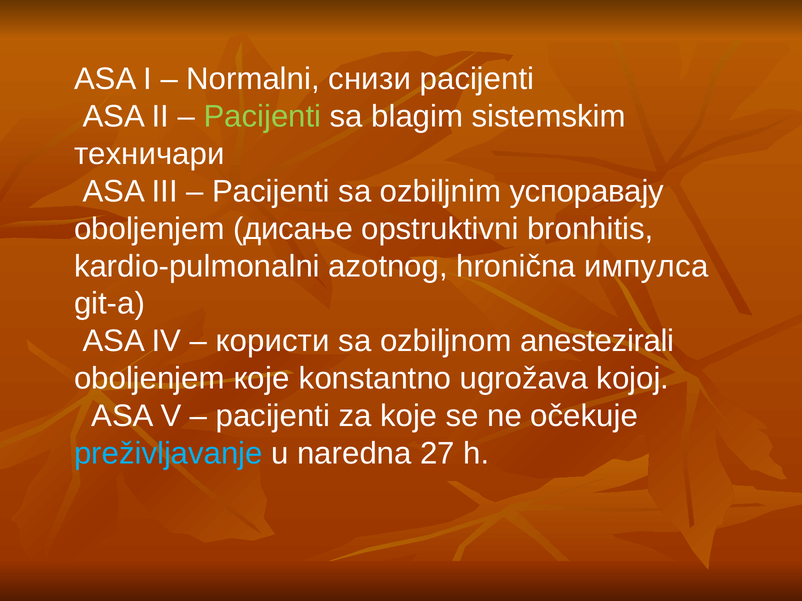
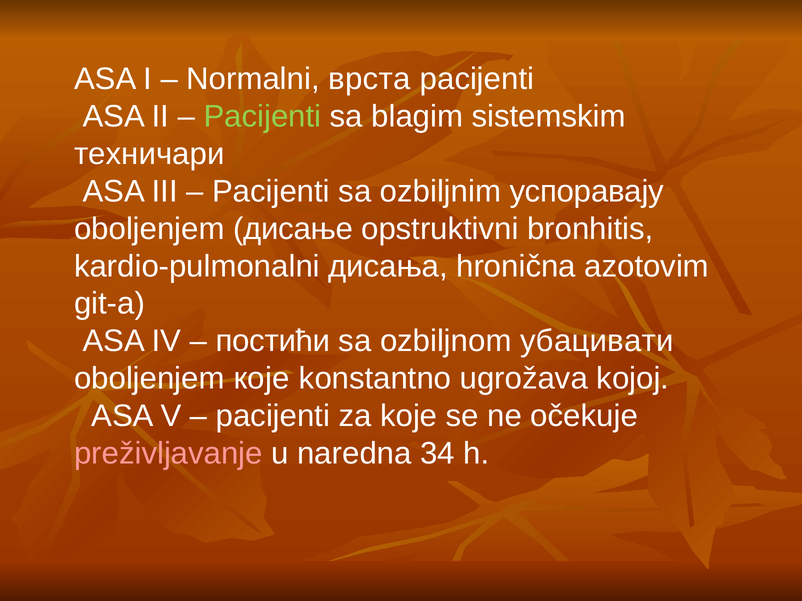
снизи: снизи -> врста (370, 79)
azotnog: azotnog -> дисањa (388, 266)
импулса: импулса -> azotovim (647, 266)
користи: користи -> постићи (273, 341)
anestezirali: anestezirali -> убацивати (597, 341)
preživljavanje colour: light blue -> pink (168, 454)
27: 27 -> 34 (437, 454)
